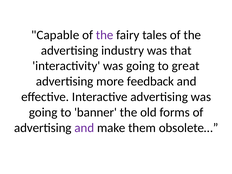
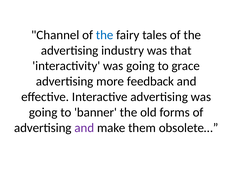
Capable: Capable -> Channel (55, 35)
the colour: purple -> blue (105, 35)
great: great -> grace (186, 66)
